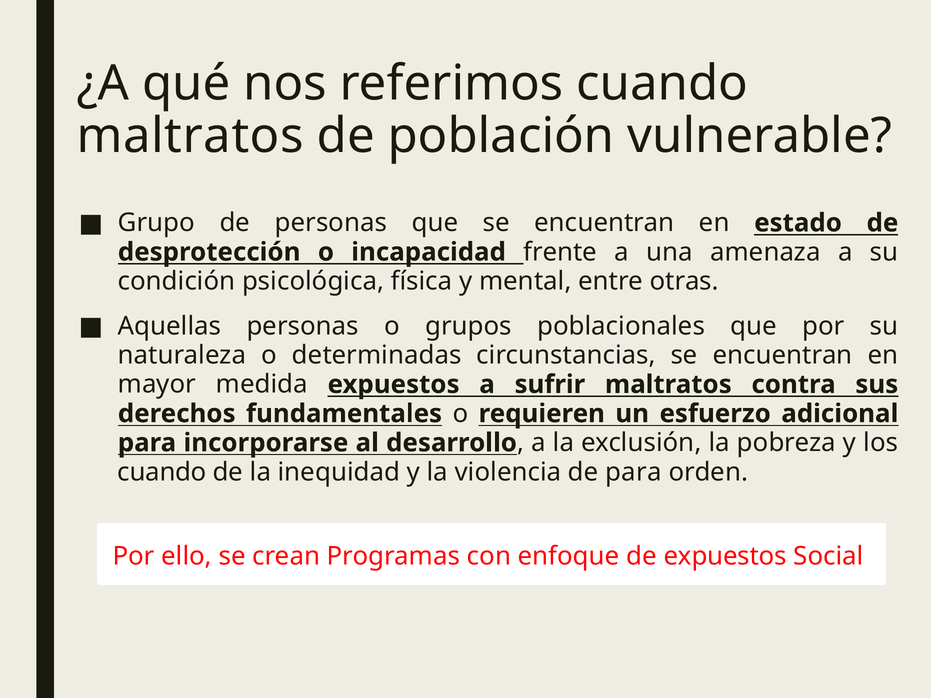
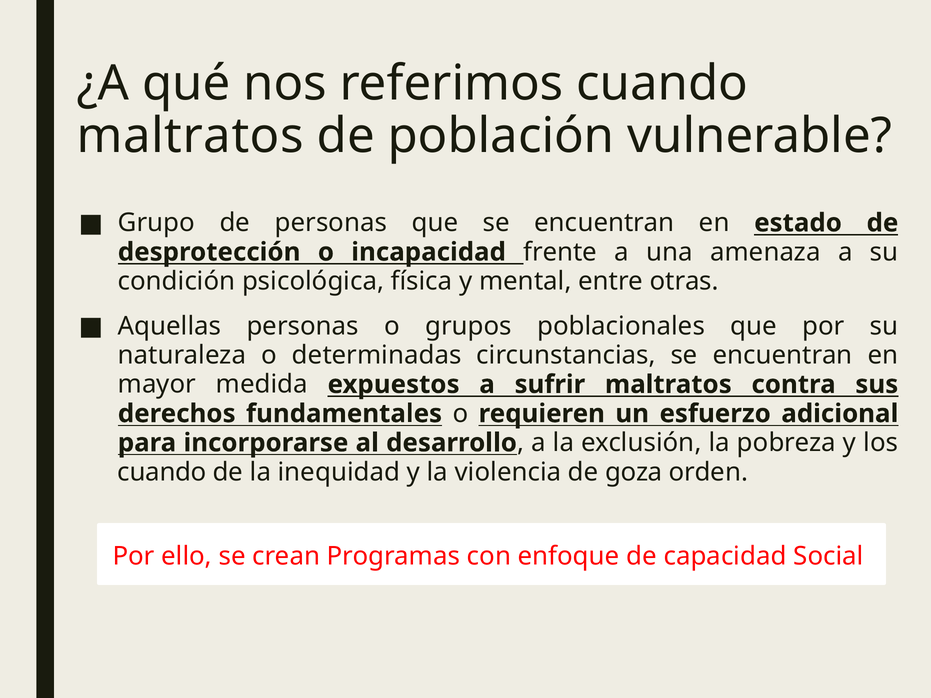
de para: para -> goza (634, 472)
de expuestos: expuestos -> capacidad (725, 556)
